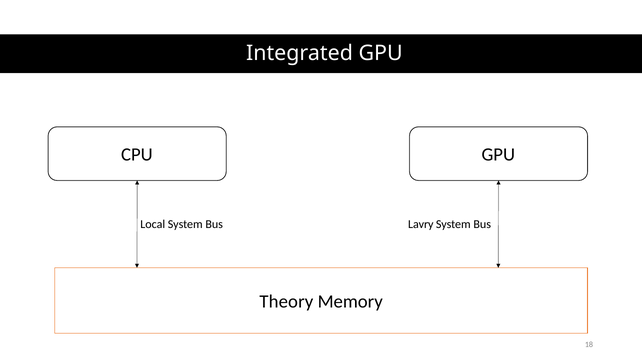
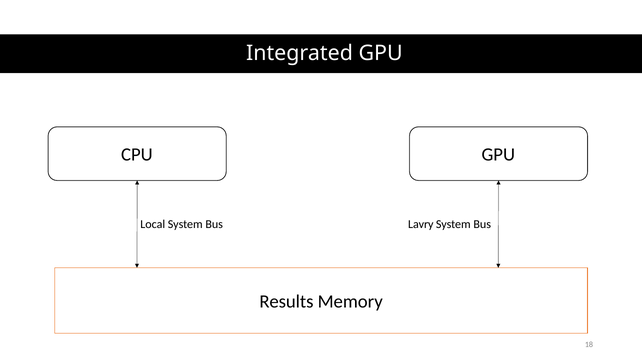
Theory: Theory -> Results (286, 302)
